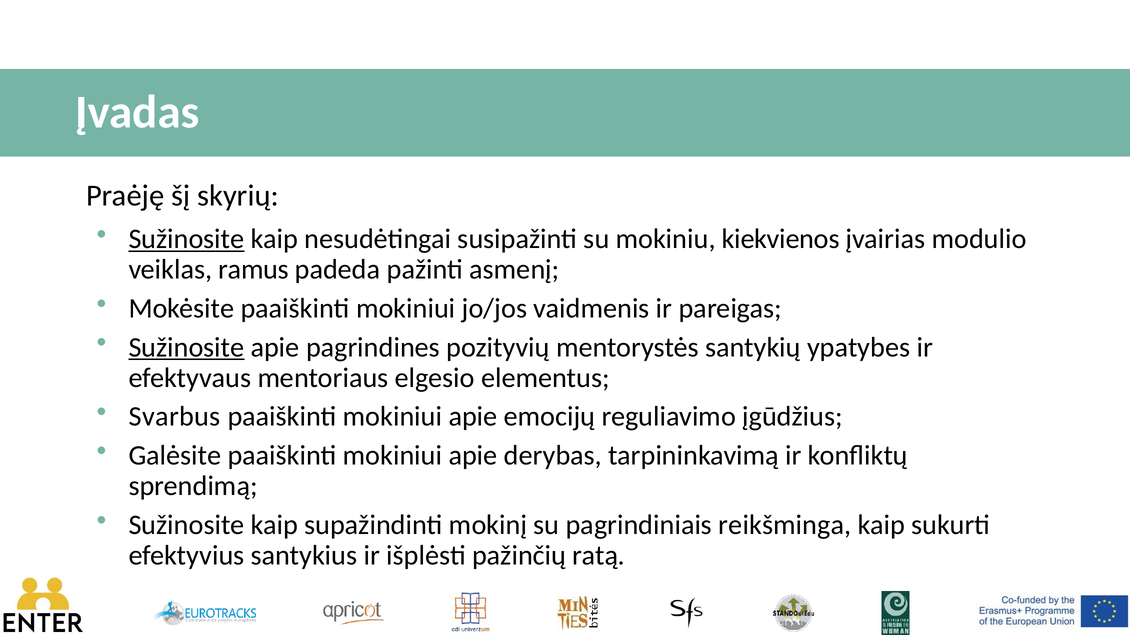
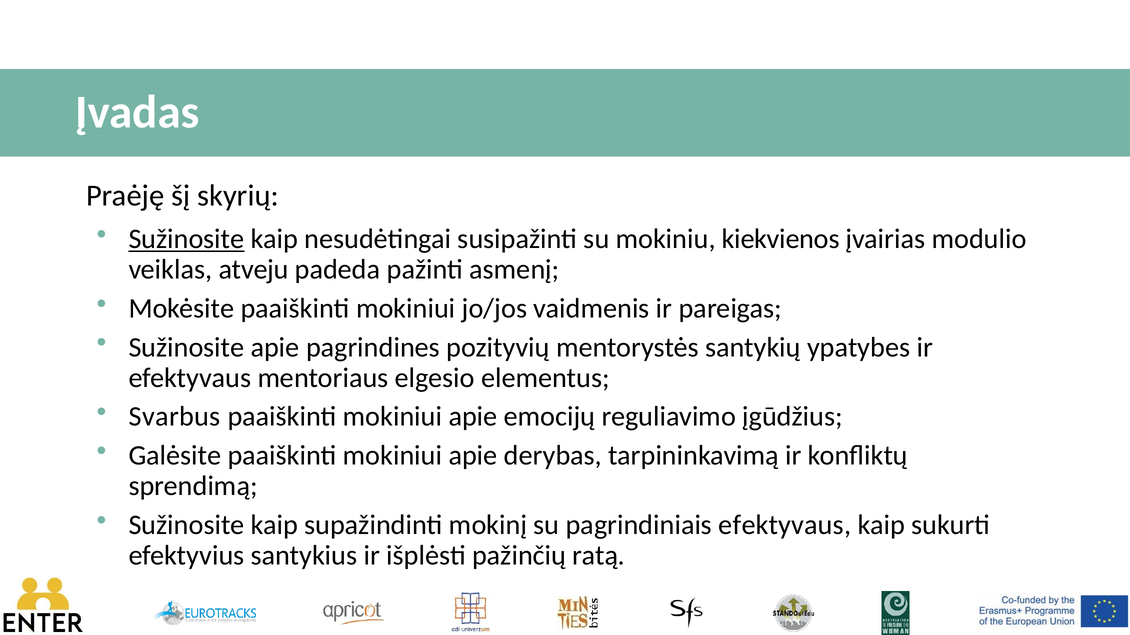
ramus: ramus -> atveju (254, 270)
Sužinosite underline: present -> none (186, 348)
pagrindiniais reikšminga: reikšminga -> efektyvaus (785, 525)
